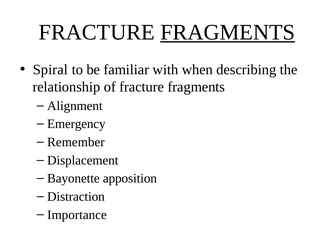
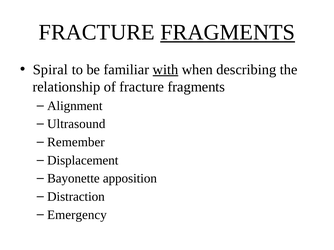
with underline: none -> present (165, 70)
Emergency: Emergency -> Ultrasound (76, 124)
Importance: Importance -> Emergency (77, 215)
